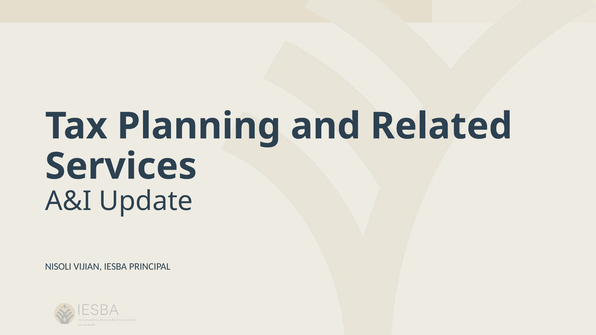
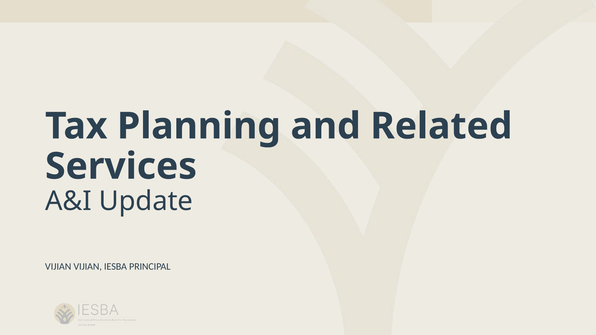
NISOLI: NISOLI -> VIJIAN (58, 267)
